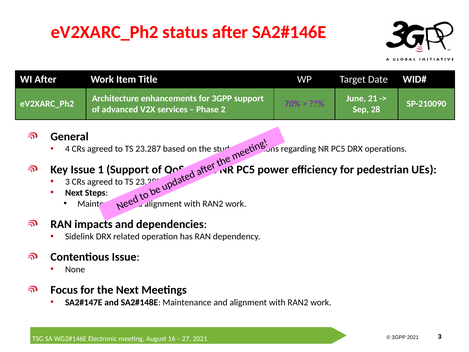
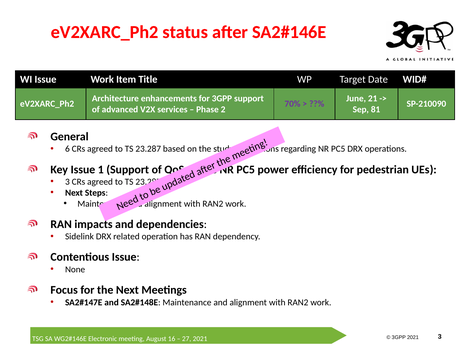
WI After: After -> Issue (45, 79)
28: 28 -> 81 (376, 109)
4: 4 -> 6 (67, 149)
